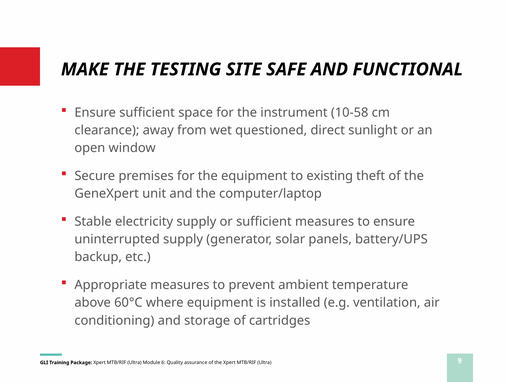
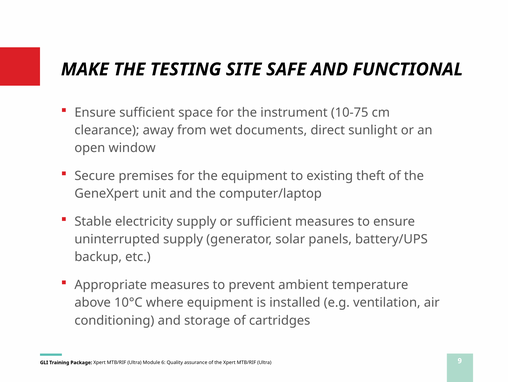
10-58: 10-58 -> 10-75 (350, 113)
questioned: questioned -> documents (271, 130)
60°C: 60°C -> 10°C (128, 303)
